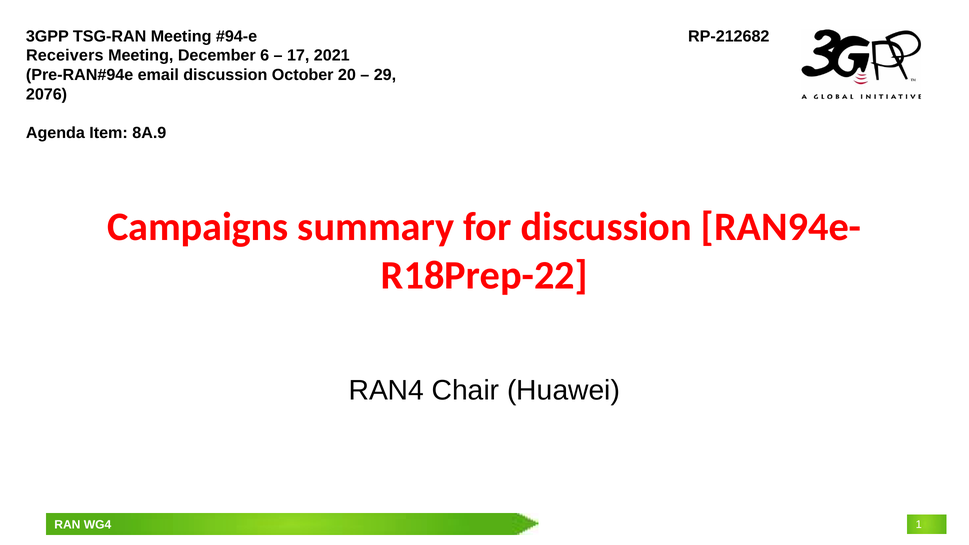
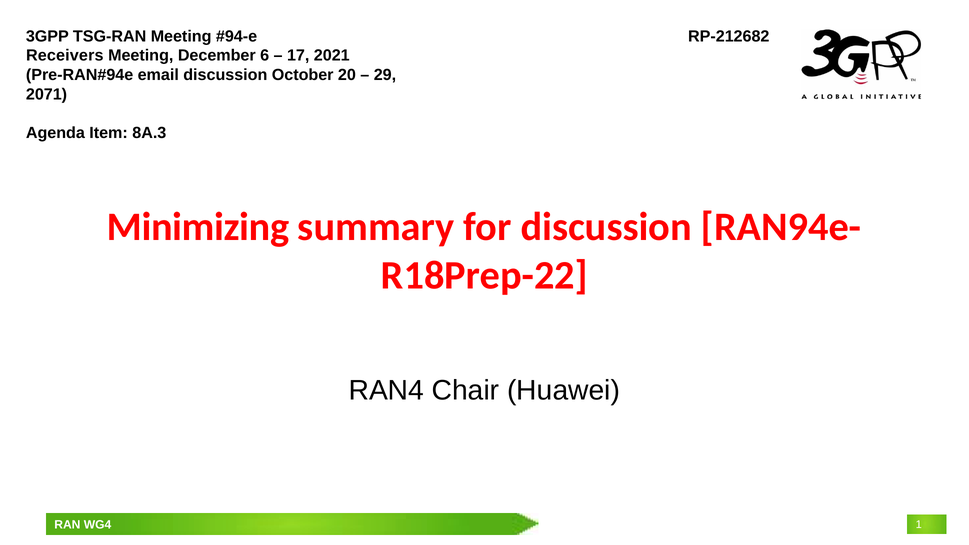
2076: 2076 -> 2071 (47, 94)
8A.9: 8A.9 -> 8A.3 (149, 133)
Campaigns: Campaigns -> Minimizing (198, 227)
